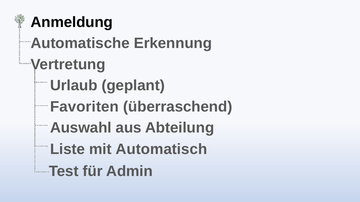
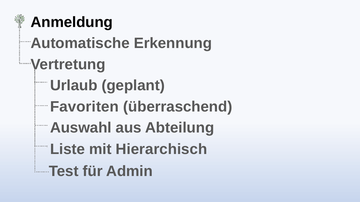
Automatisch: Automatisch -> Hierarchisch (161, 149)
